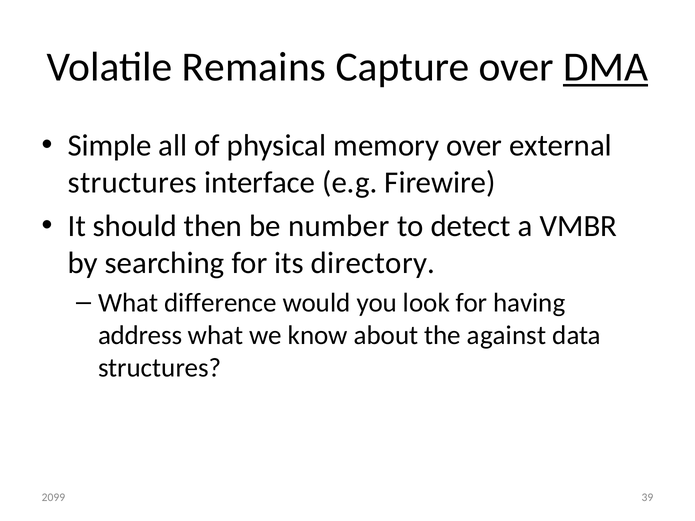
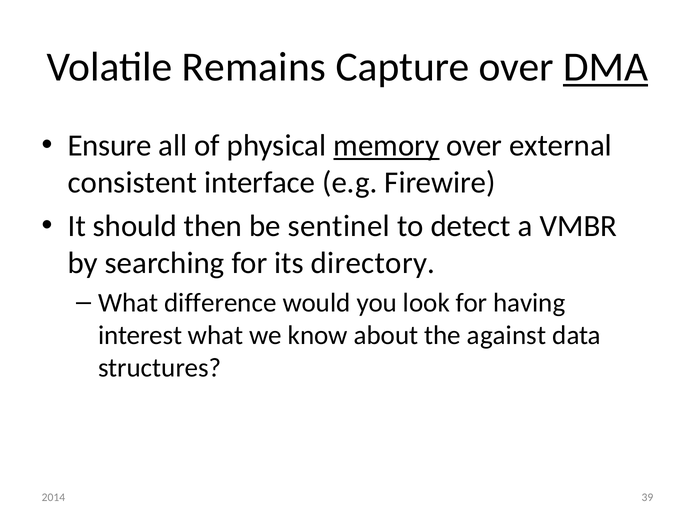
Simple: Simple -> Ensure (110, 146)
memory underline: none -> present (386, 146)
structures: structures -> consistent (132, 183)
number: number -> sentinel (339, 226)
address: address -> interest (140, 336)
2099: 2099 -> 2014 (53, 498)
